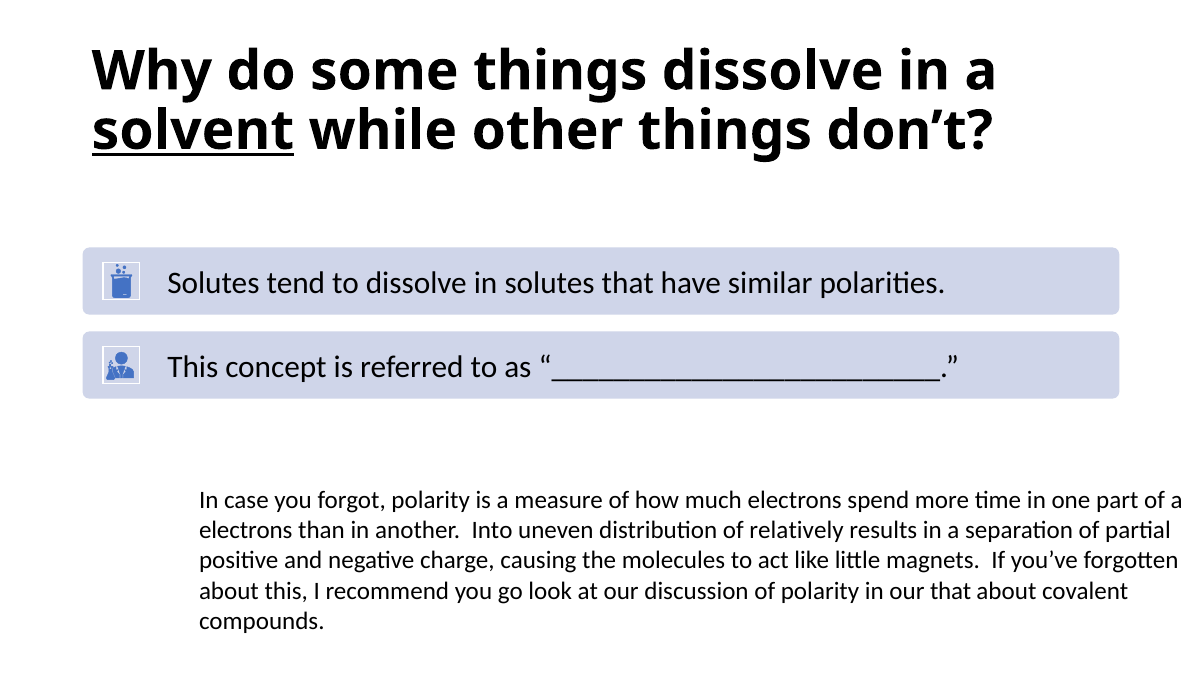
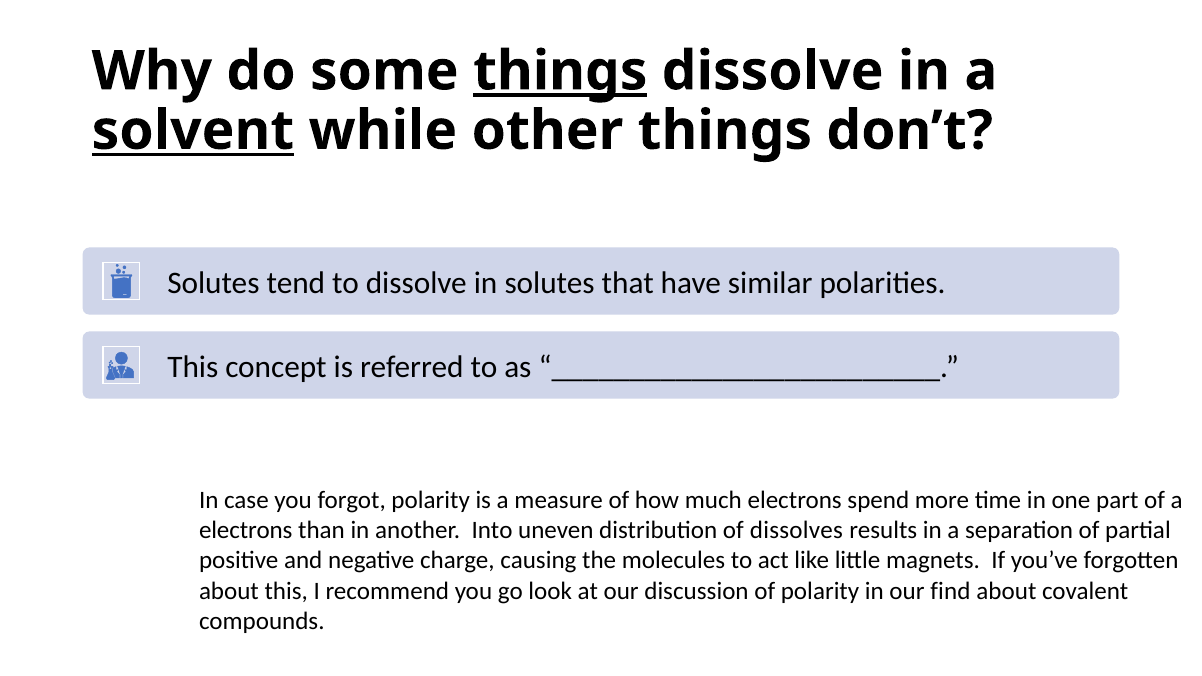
things underline: none -> present (560, 71)
relatively: relatively -> dissolves (796, 531)
our that: that -> find (950, 591)
